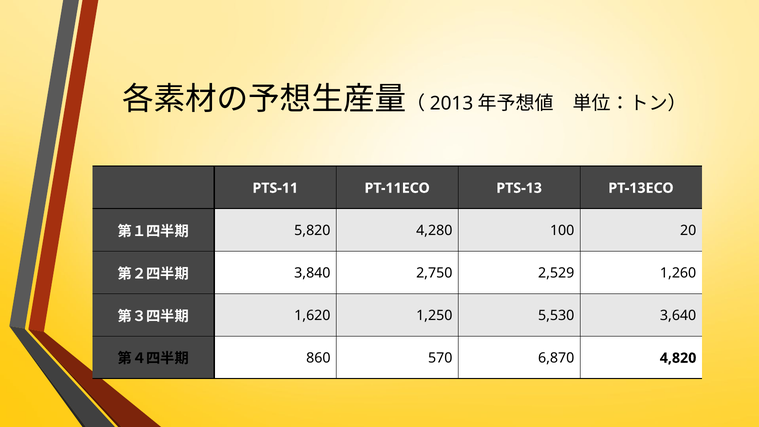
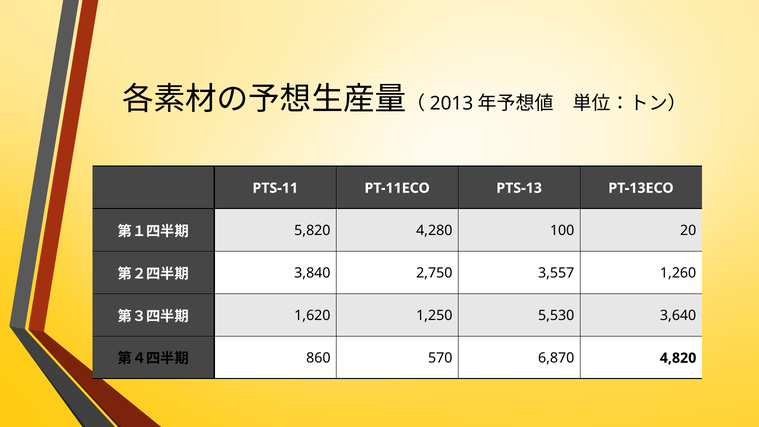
2,529: 2,529 -> 3,557 (556, 273)
